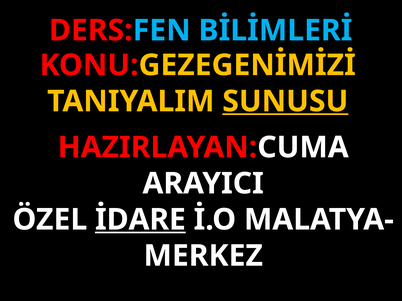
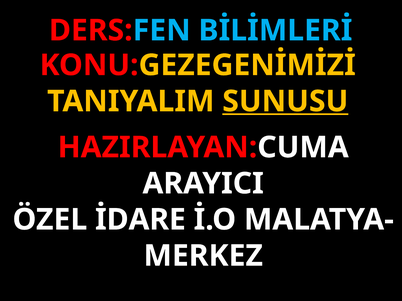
İDARE underline: present -> none (140, 220)
